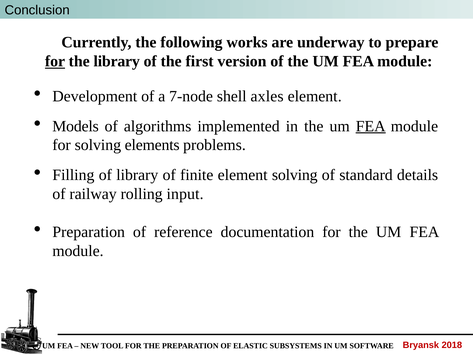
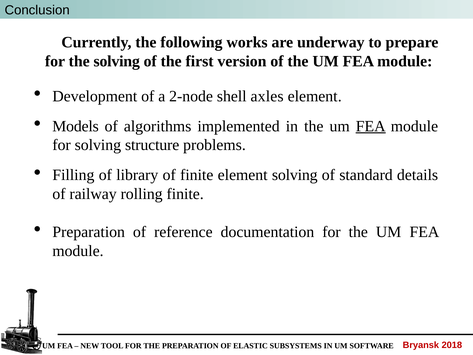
for underline: present -> none (55, 61)
the library: library -> solving (117, 61)
7-node: 7-node -> 2-node (191, 96)
elements: elements -> structure (152, 145)
rolling input: input -> finite (185, 194)
